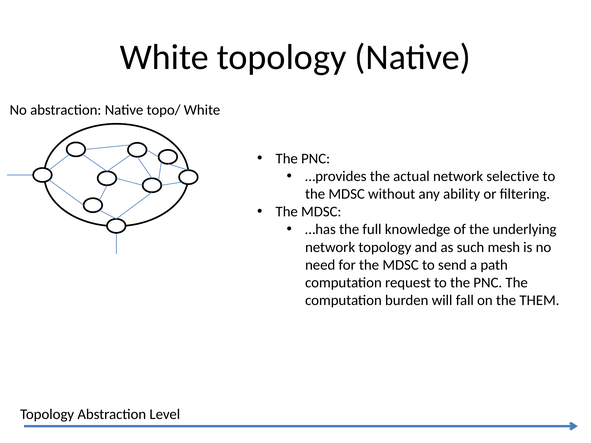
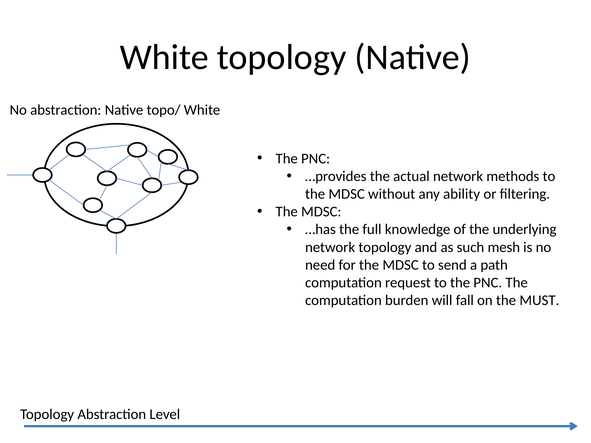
selective: selective -> methods (513, 176)
THEM: THEM -> MUST (539, 300)
